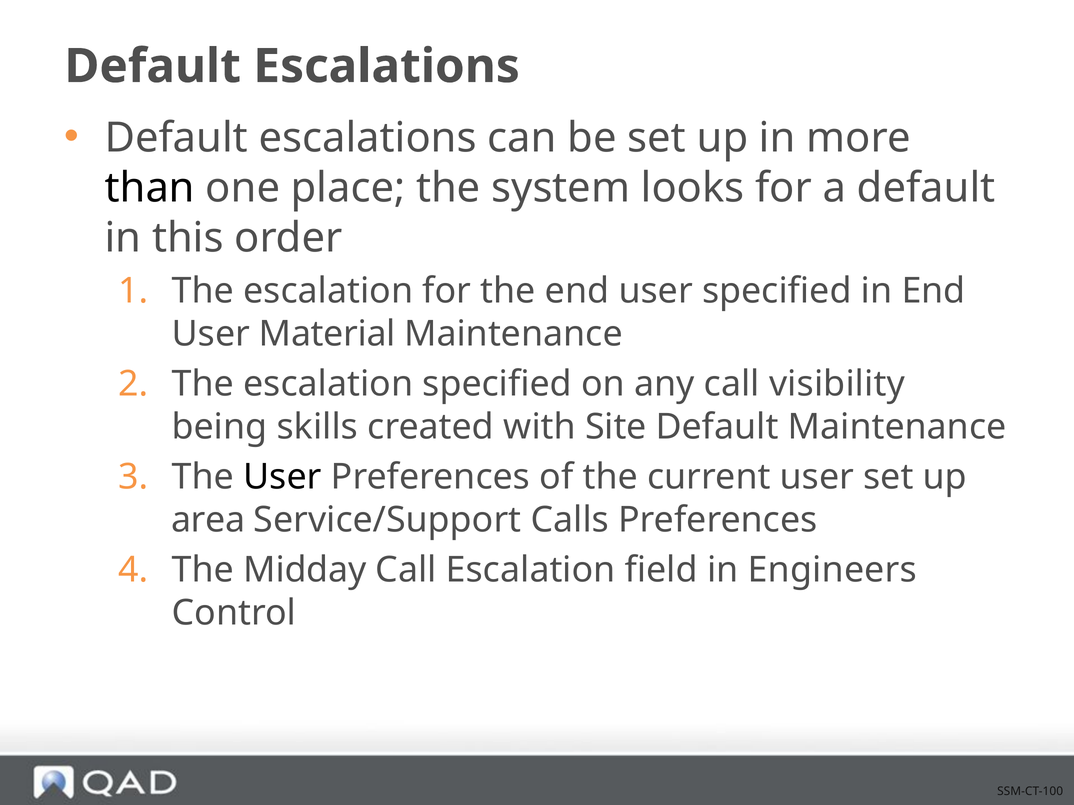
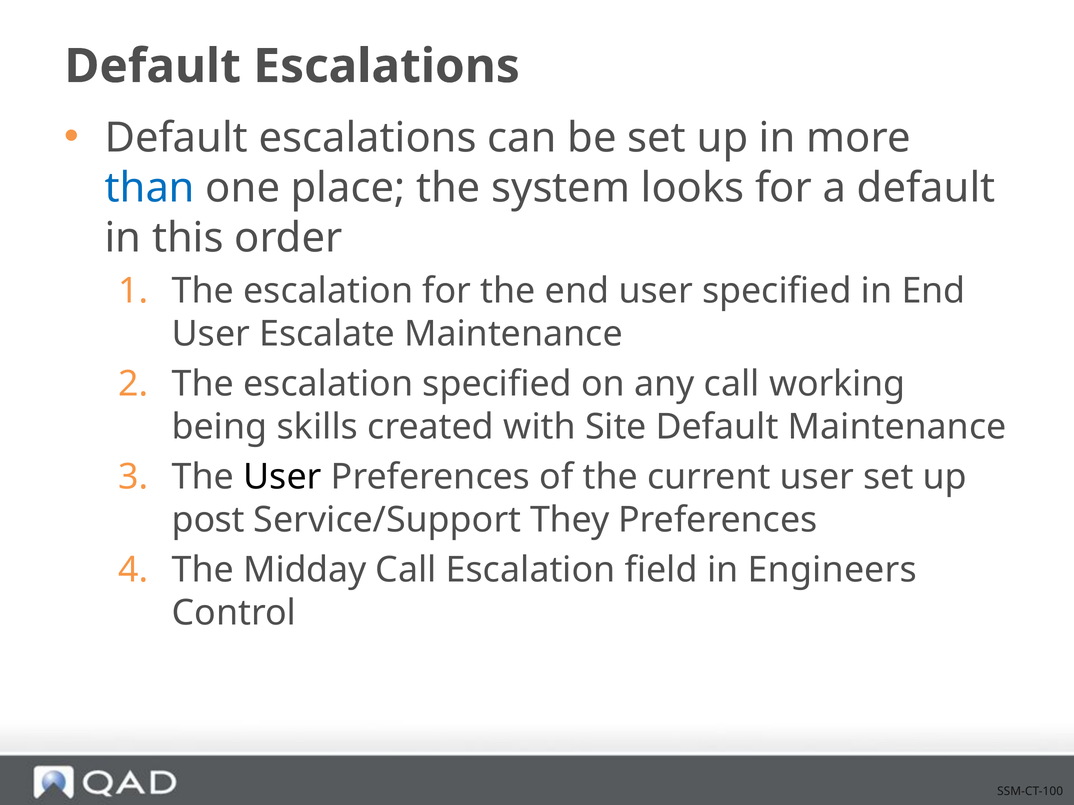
than colour: black -> blue (150, 188)
Material: Material -> Escalate (327, 334)
visibility: visibility -> working (837, 384)
area: area -> post (208, 520)
Calls: Calls -> They (570, 520)
